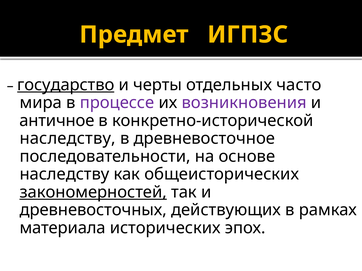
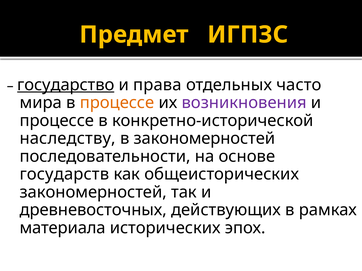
черты: черты -> права (157, 85)
процессе colour: purple -> orange (117, 103)
античное: античное -> процессе (57, 121)
в древневосточное: древневосточное -> закономерностей (204, 139)
наследству: наследству -> государств (64, 175)
закономерностей underline: present -> none (93, 192)
